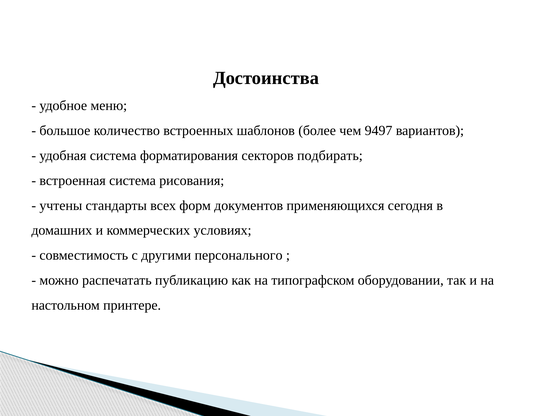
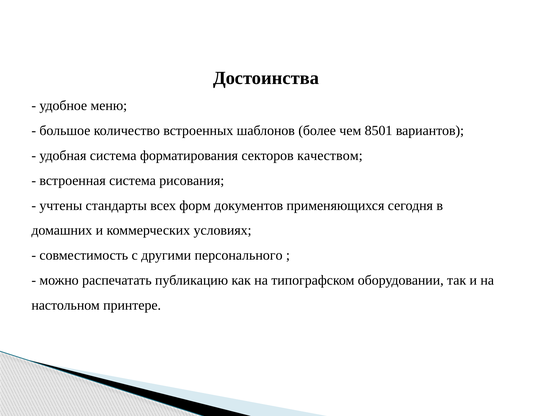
9497: 9497 -> 8501 (379, 130)
подбирать: подбирать -> качеством (330, 155)
